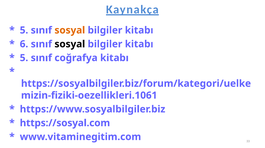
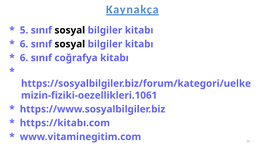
sosyal colour: orange -> black (70, 30)
5: 5 -> 6 (24, 58)
https://sosyal.com: https://sosyal.com -> https://kitabı.com (65, 123)
